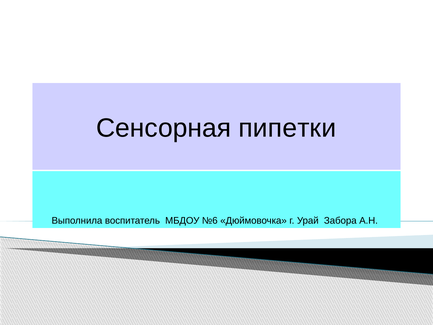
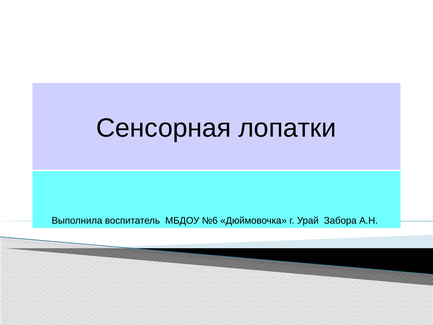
пипетки: пипетки -> лопатки (287, 128)
